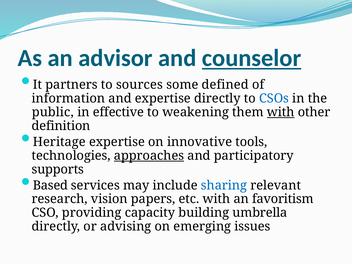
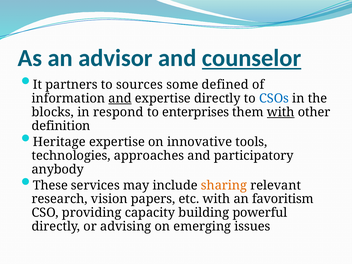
and underline: none -> present (120, 98)
public: public -> blocks (53, 112)
effective: effective -> respond (118, 112)
weakening: weakening -> enterprises (196, 112)
approaches underline: present -> none (149, 156)
supports: supports -> anybody (58, 169)
Based: Based -> These (50, 185)
sharing colour: blue -> orange (224, 185)
umbrella: umbrella -> powerful (260, 213)
